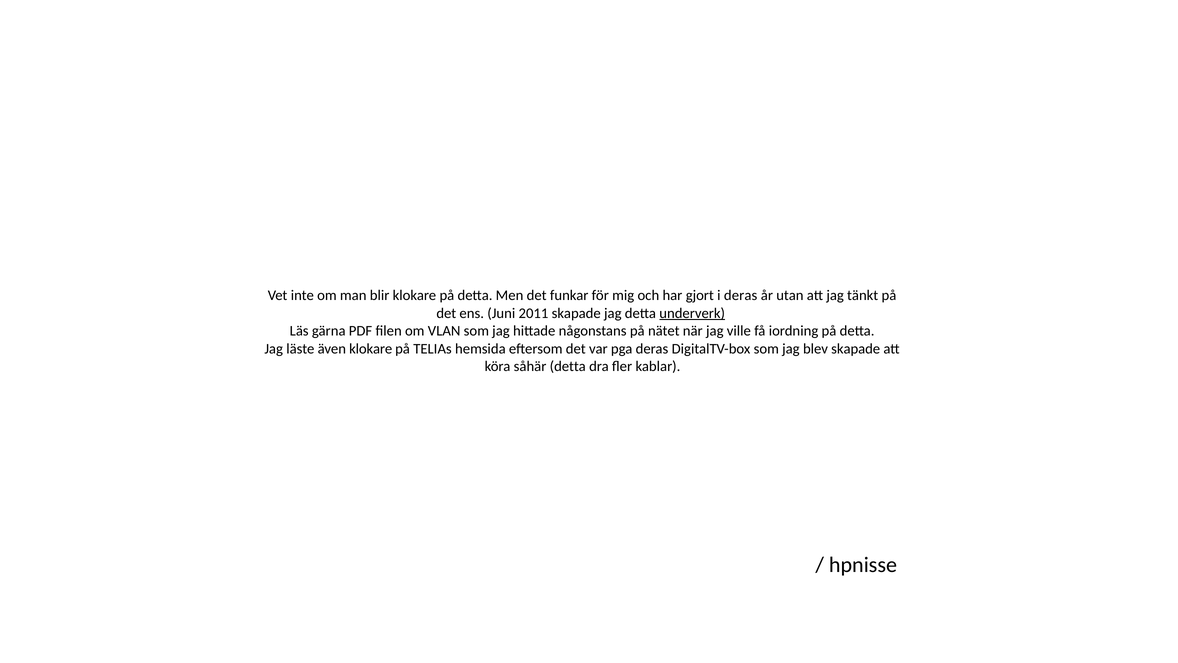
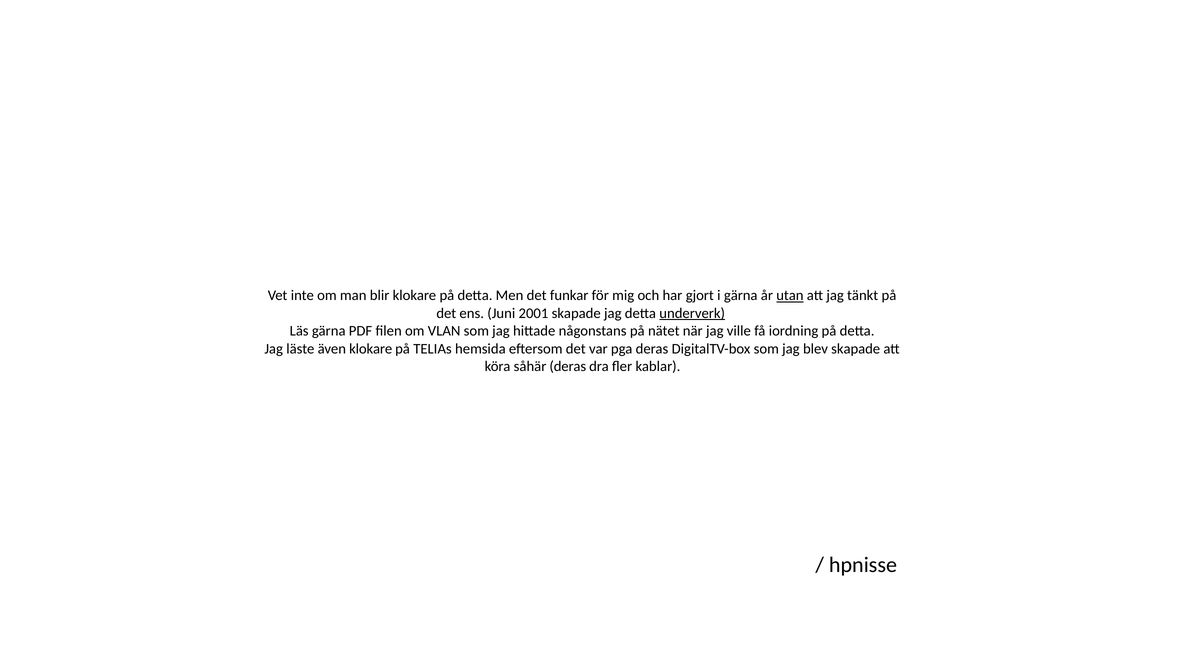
i deras: deras -> gärna (741, 295)
utan underline: none -> present (790, 295)
2011: 2011 -> 2001 (533, 313)
såhär detta: detta -> deras (568, 366)
